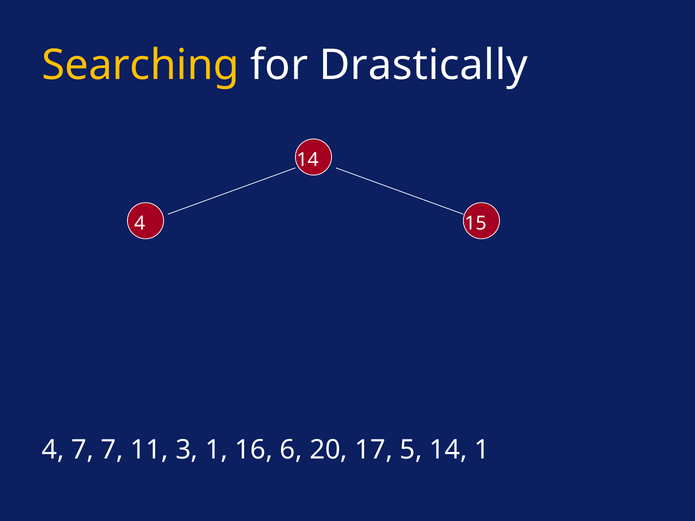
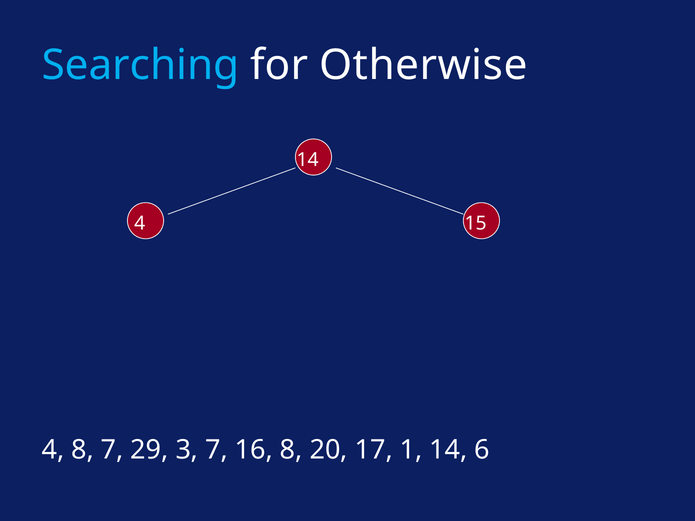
Searching colour: yellow -> light blue (140, 65)
Drastically: Drastically -> Otherwise (423, 65)
4 7: 7 -> 8 (83, 450)
11: 11 -> 29 (150, 450)
3 1: 1 -> 7 (217, 450)
16 6: 6 -> 8 (291, 450)
5: 5 -> 1 (411, 450)
14 1: 1 -> 6 (482, 450)
